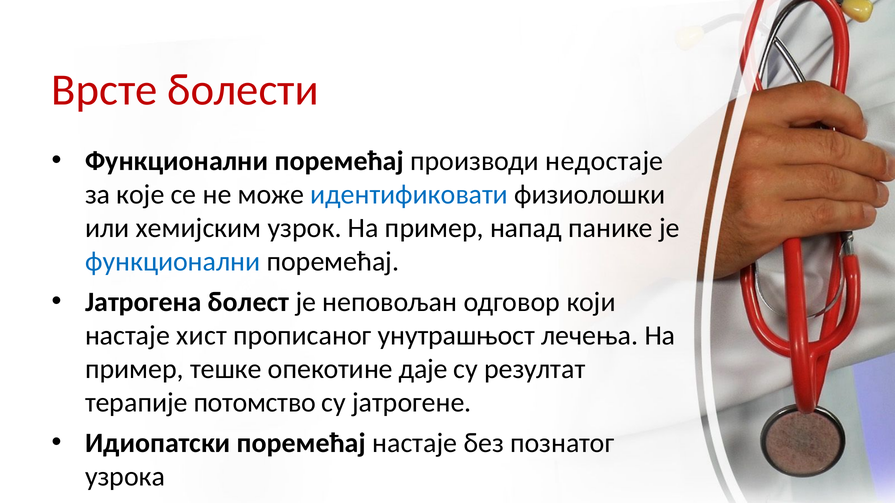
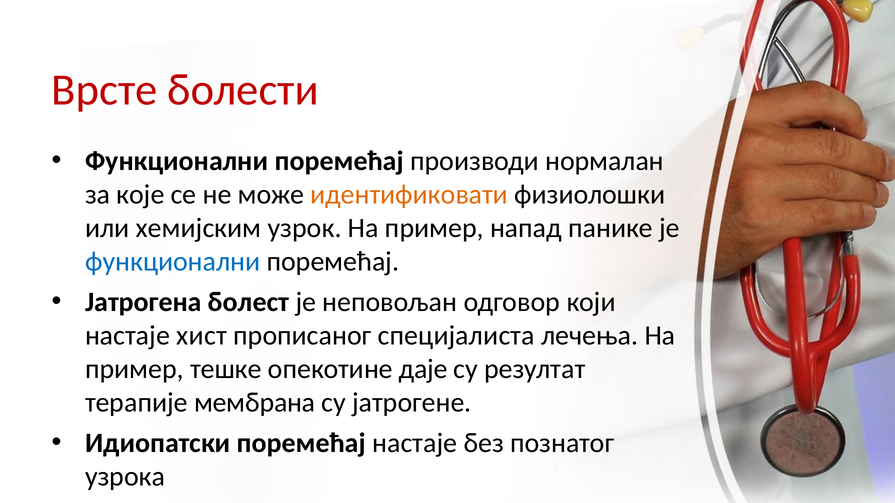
недостаје: недостаје -> нормалан (605, 161)
идентификовати colour: blue -> orange (409, 195)
унутрашњост: унутрашњост -> специјалиста (456, 336)
потомство: потомство -> мембрана (255, 403)
